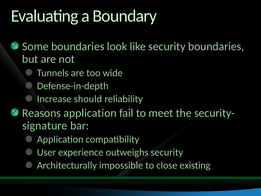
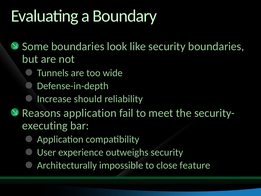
signature: signature -> executing (45, 125)
existing: existing -> feature (195, 165)
